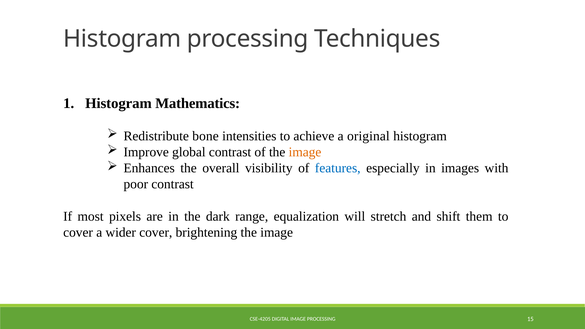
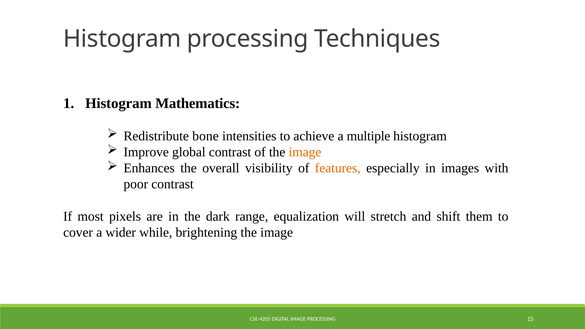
original: original -> multiple (369, 136)
features colour: blue -> orange (338, 168)
wider cover: cover -> while (156, 232)
